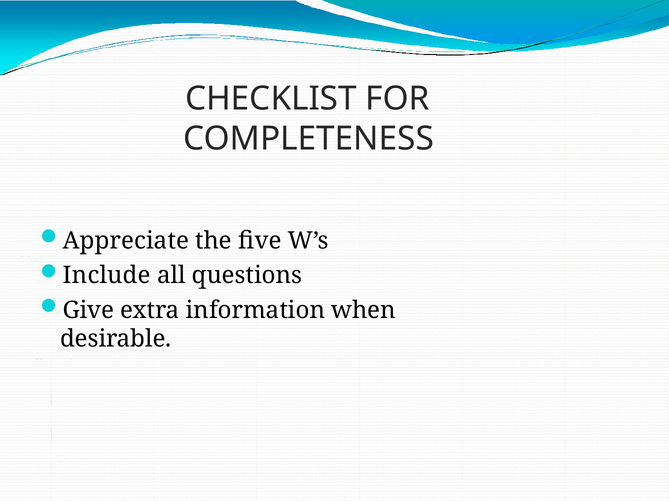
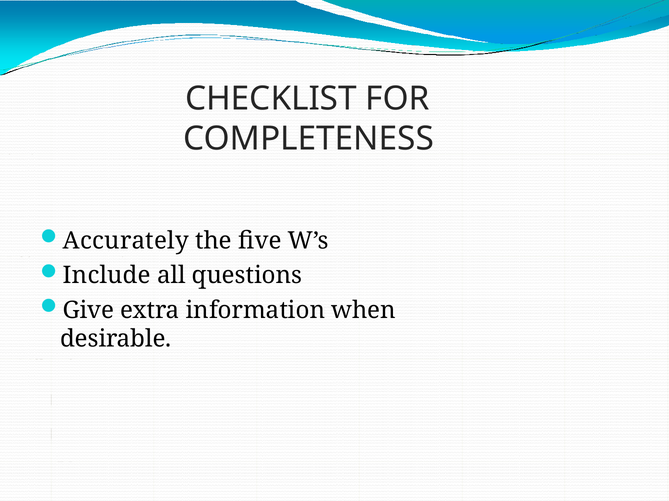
Appreciate: Appreciate -> Accurately (126, 241)
